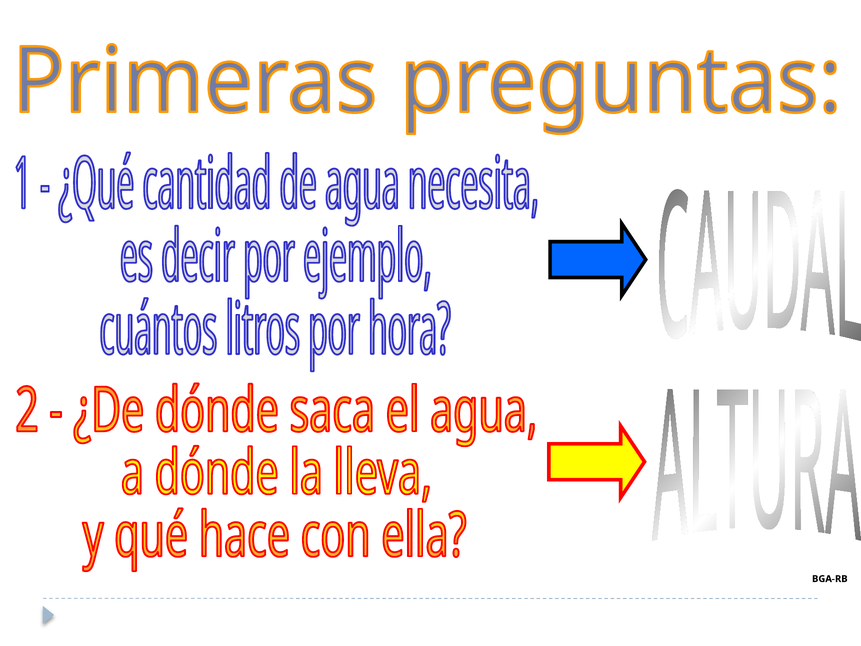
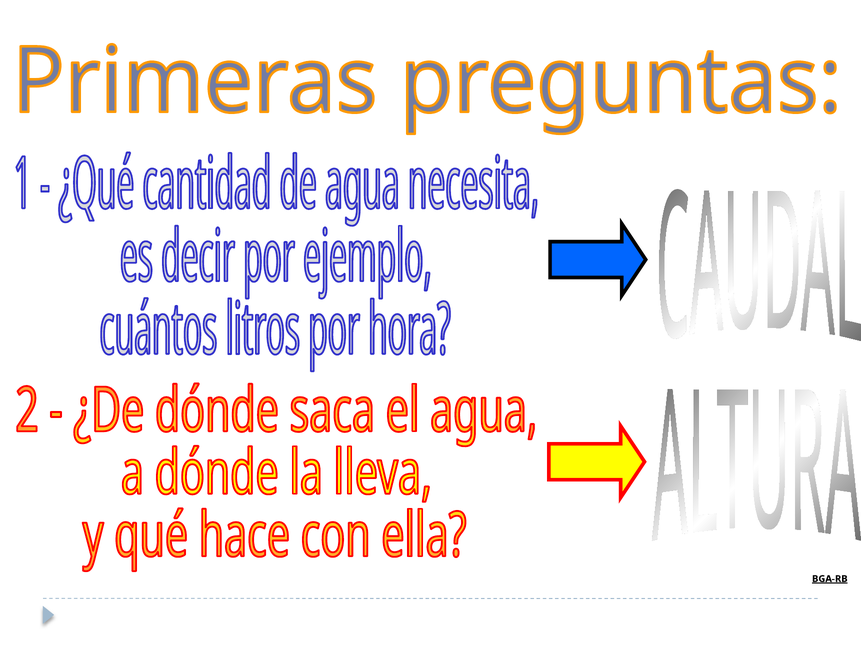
BGA-RB underline: none -> present (830, 579)
